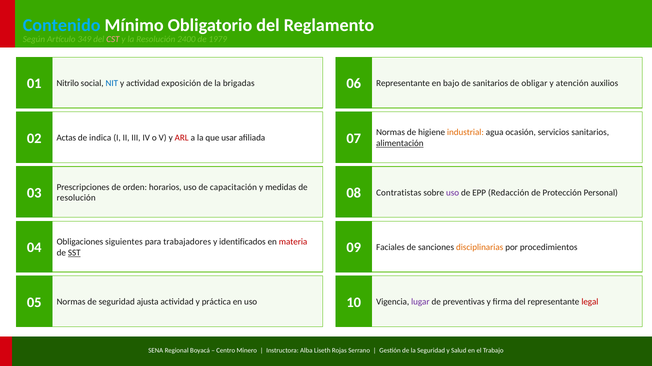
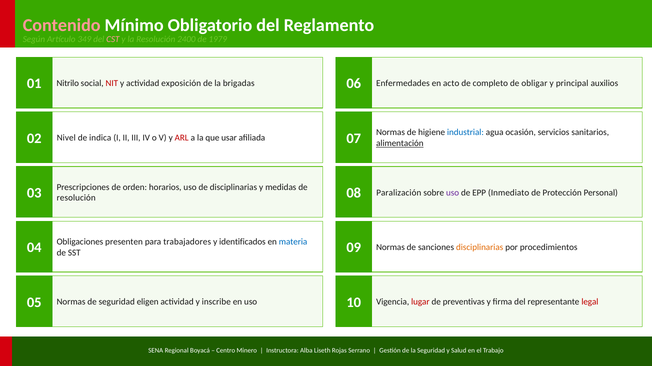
Contenido colour: light blue -> pink (62, 25)
NIT colour: blue -> red (112, 83)
06 Representante: Representante -> Enfermedades (403, 83)
bajo: bajo -> acto (451, 83)
de sanitarios: sanitarios -> completo (490, 83)
atención: atención -> principal (572, 83)
Actas: Actas -> Nivel (66, 138)
industrial colour: orange -> blue (465, 133)
de capacitación: capacitación -> disciplinarias (233, 188)
Contratistas: Contratistas -> Paralización (399, 193)
Redacción: Redacción -> Inmediato (509, 193)
siguientes: siguientes -> presenten (124, 242)
materia colour: red -> blue (293, 242)
09 Faciales: Faciales -> Normas (390, 248)
SST underline: present -> none (74, 253)
ajusta: ajusta -> eligen (148, 303)
práctica: práctica -> inscribe (216, 303)
lugar colour: purple -> red (420, 303)
